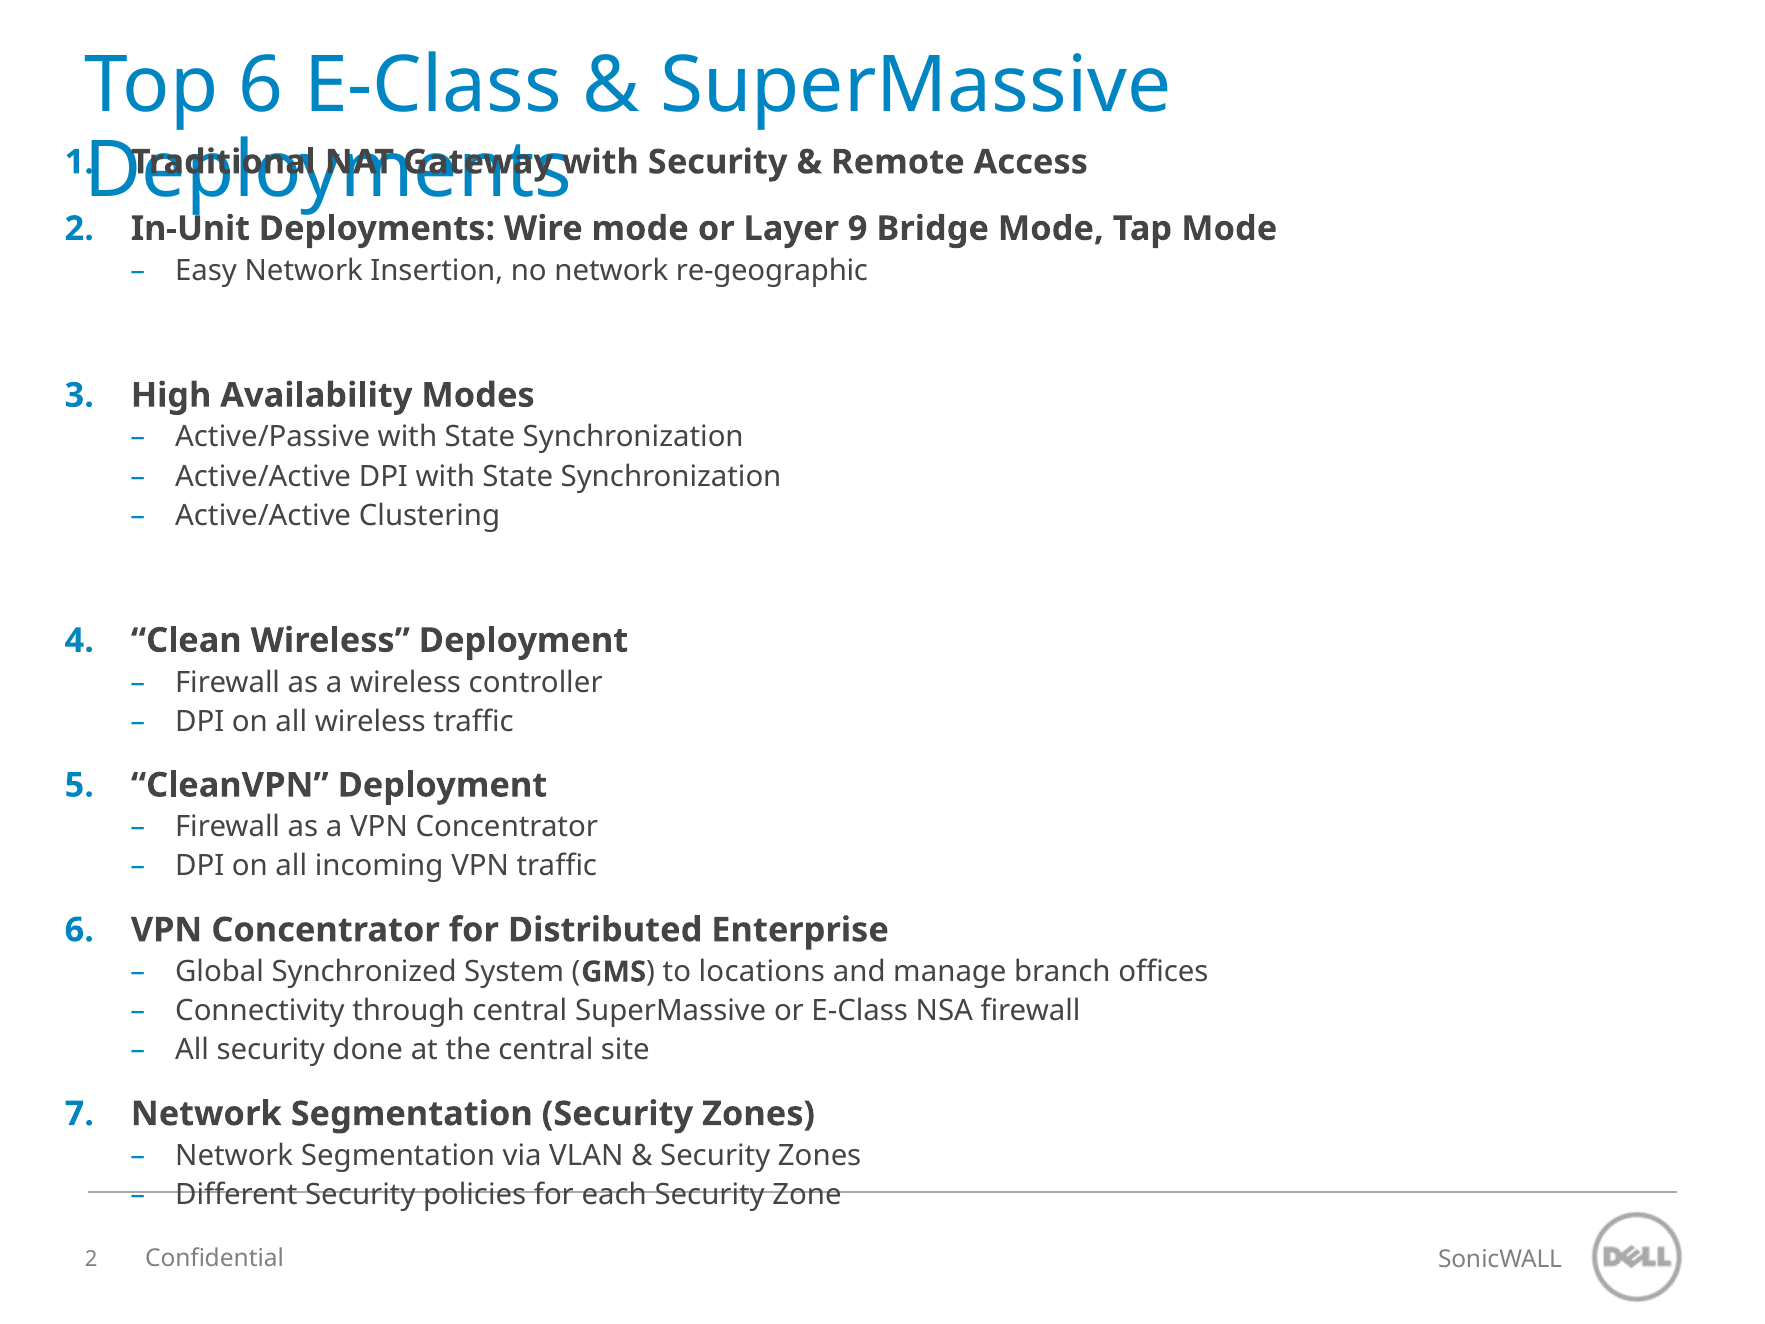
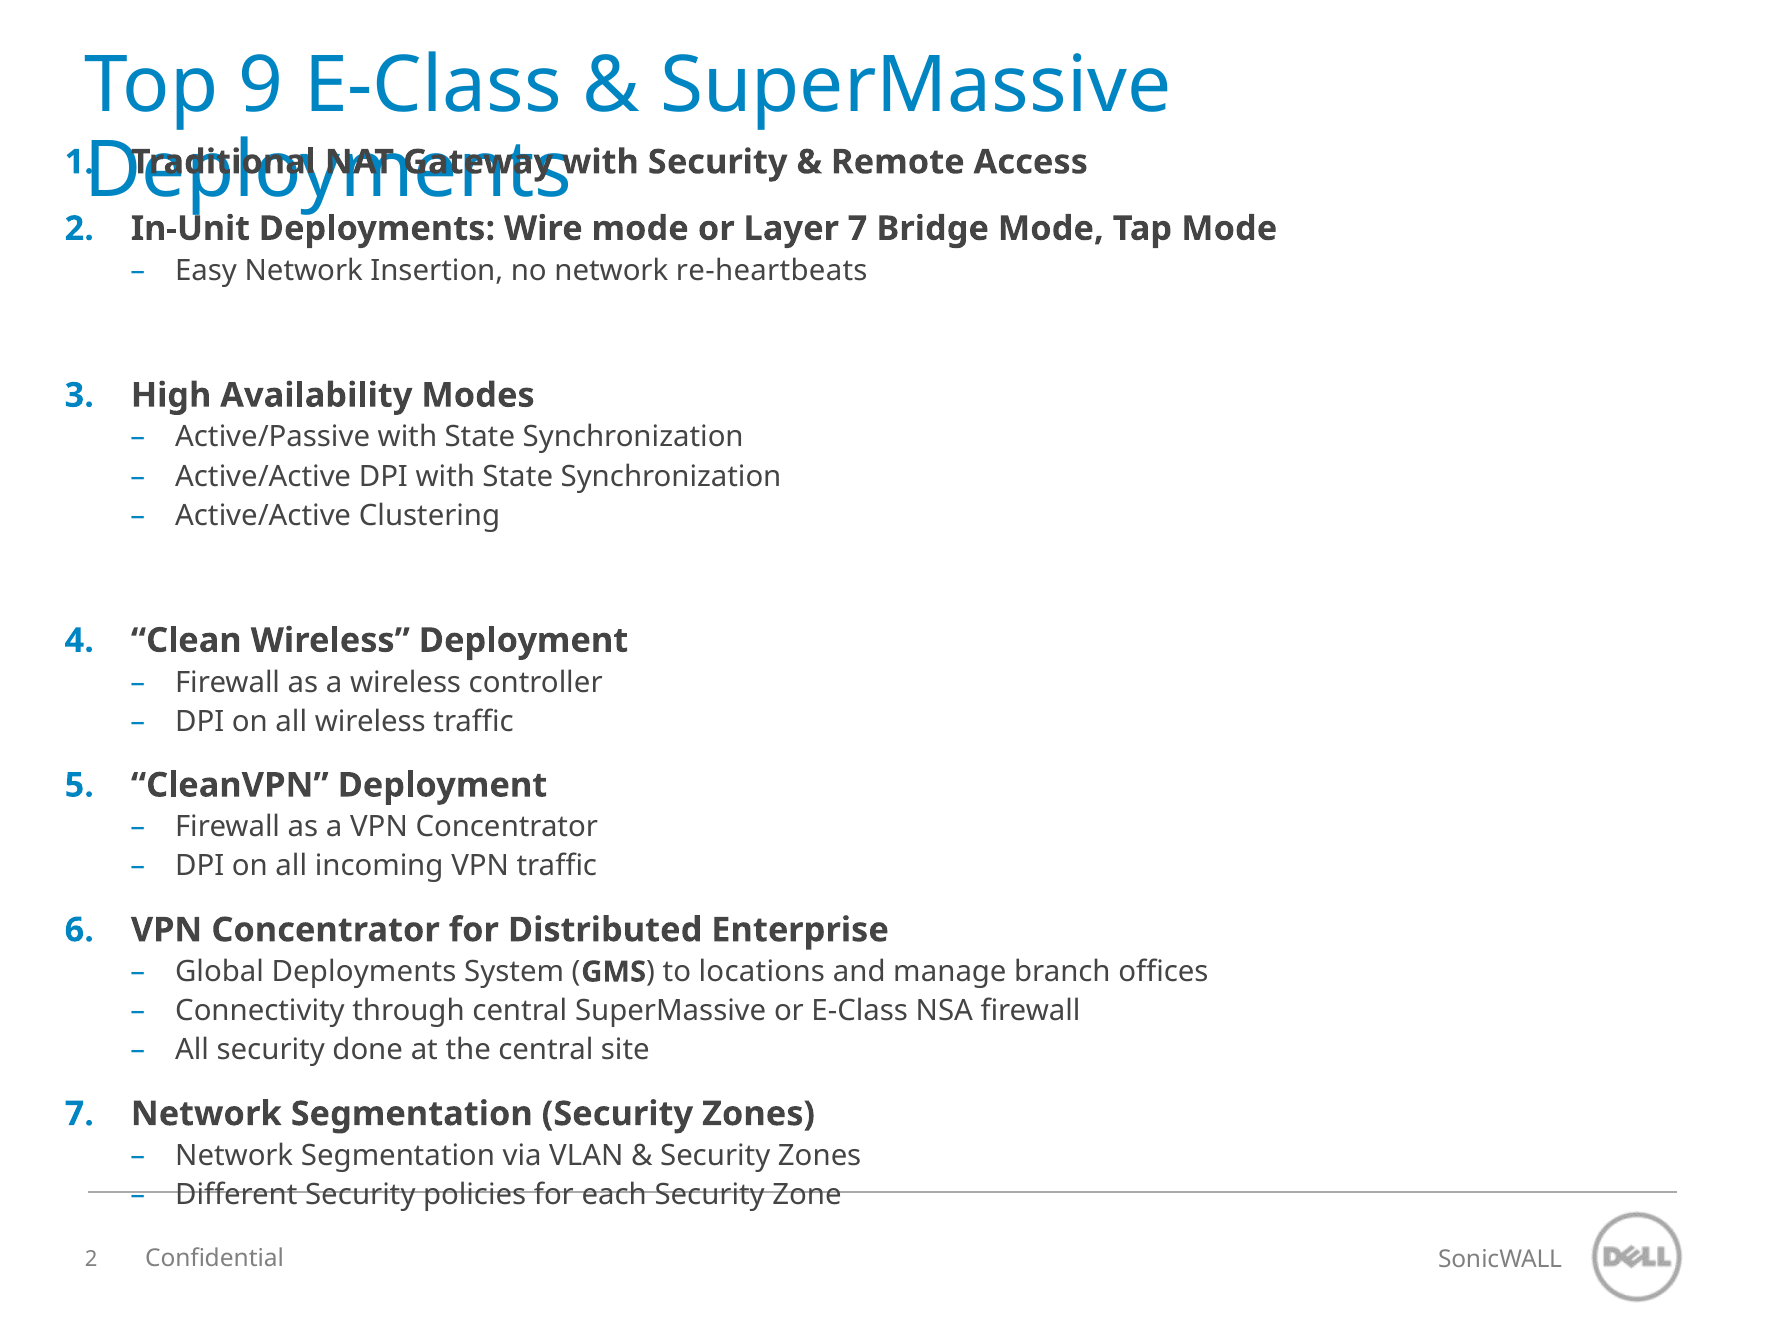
Top 6: 6 -> 9 (261, 85)
Layer 9: 9 -> 7 (858, 229)
re-geographic: re-geographic -> re-heartbeats (772, 270)
Global Synchronized: Synchronized -> Deployments (364, 972)
